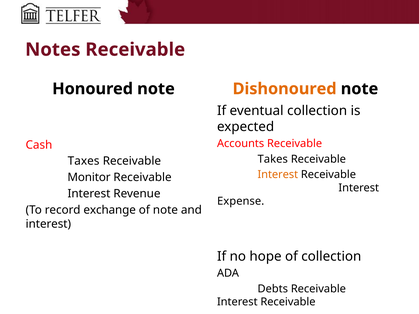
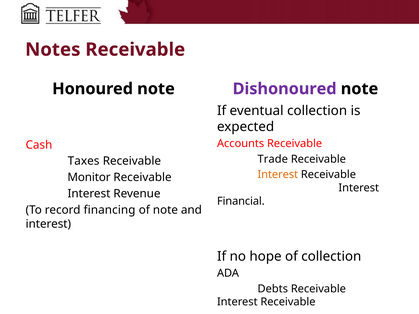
Dishonoured colour: orange -> purple (285, 89)
Takes: Takes -> Trade (273, 159)
Expense: Expense -> Financial (241, 201)
exchange: exchange -> financing (110, 210)
